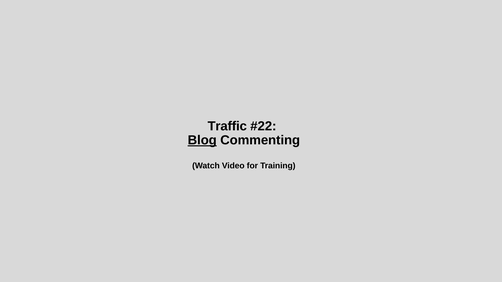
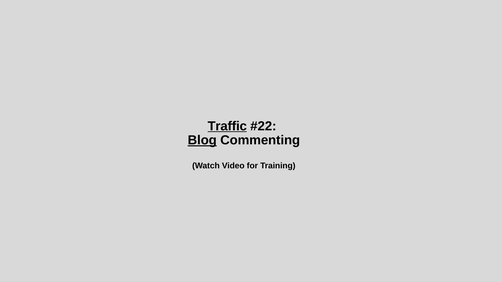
Traffic underline: none -> present (227, 126)
